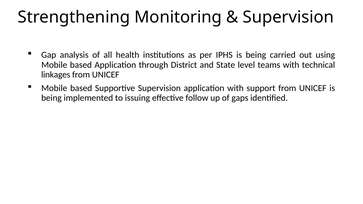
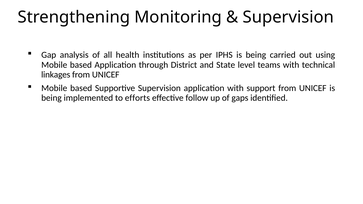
issuing: issuing -> efforts (137, 98)
